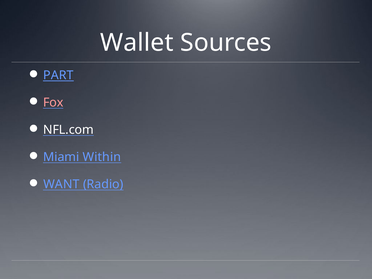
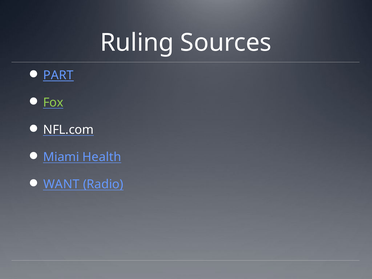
Wallet: Wallet -> Ruling (137, 43)
Fox colour: pink -> light green (53, 103)
Within: Within -> Health (102, 157)
